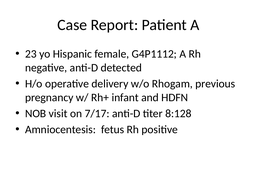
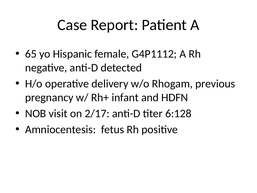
23: 23 -> 65 (31, 54)
7/17: 7/17 -> 2/17 (97, 113)
8:128: 8:128 -> 6:128 (178, 113)
